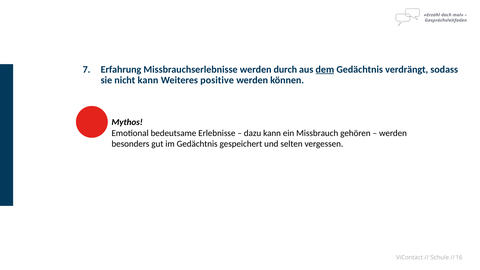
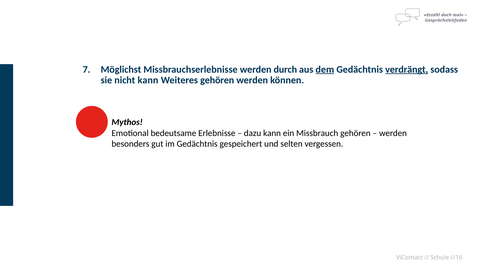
Erfahrung: Erfahrung -> Möglichst (121, 69)
verdrängt underline: none -> present (407, 69)
Weiteres positive: positive -> gehören (217, 80)
